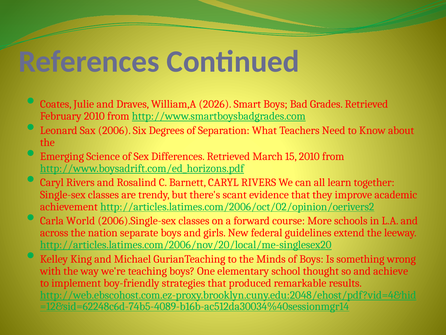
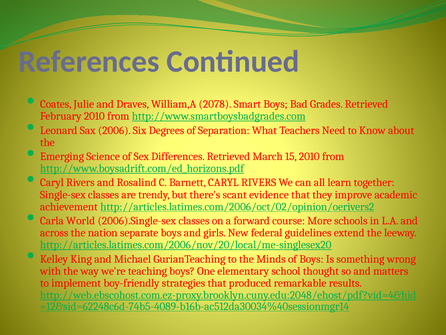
2026: 2026 -> 2078 (215, 104)
achieve: achieve -> matters (391, 271)
